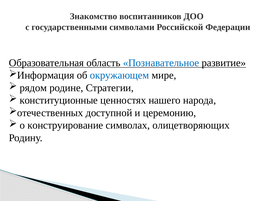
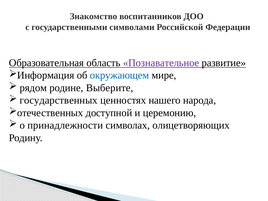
Познавательное colour: blue -> purple (161, 63)
Стратегии: Стратегии -> Выберите (110, 88)
конституционные: конституционные -> государственных (59, 100)
конструирование: конструирование -> принадлежности (65, 125)
